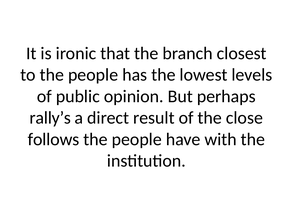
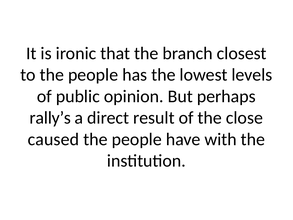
follows: follows -> caused (53, 139)
